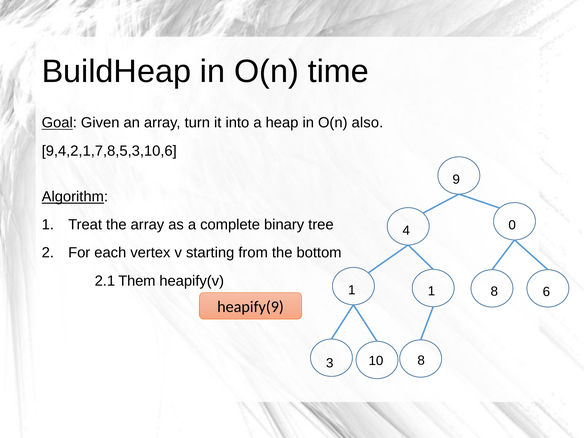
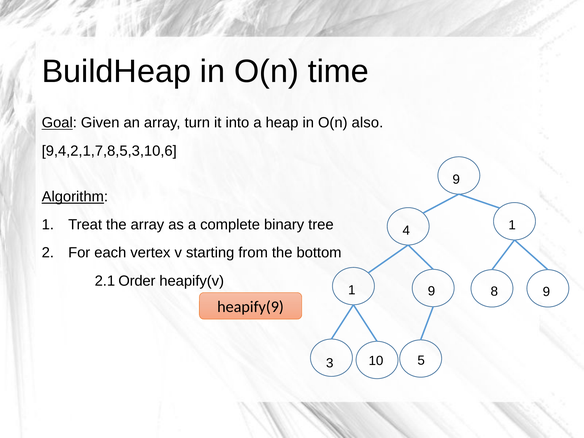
4 0: 0 -> 1 (512, 225)
Them: Them -> Order (137, 281)
1 1: 1 -> 9 (431, 291)
8 6: 6 -> 9 (546, 292)
10 8: 8 -> 5 (421, 360)
